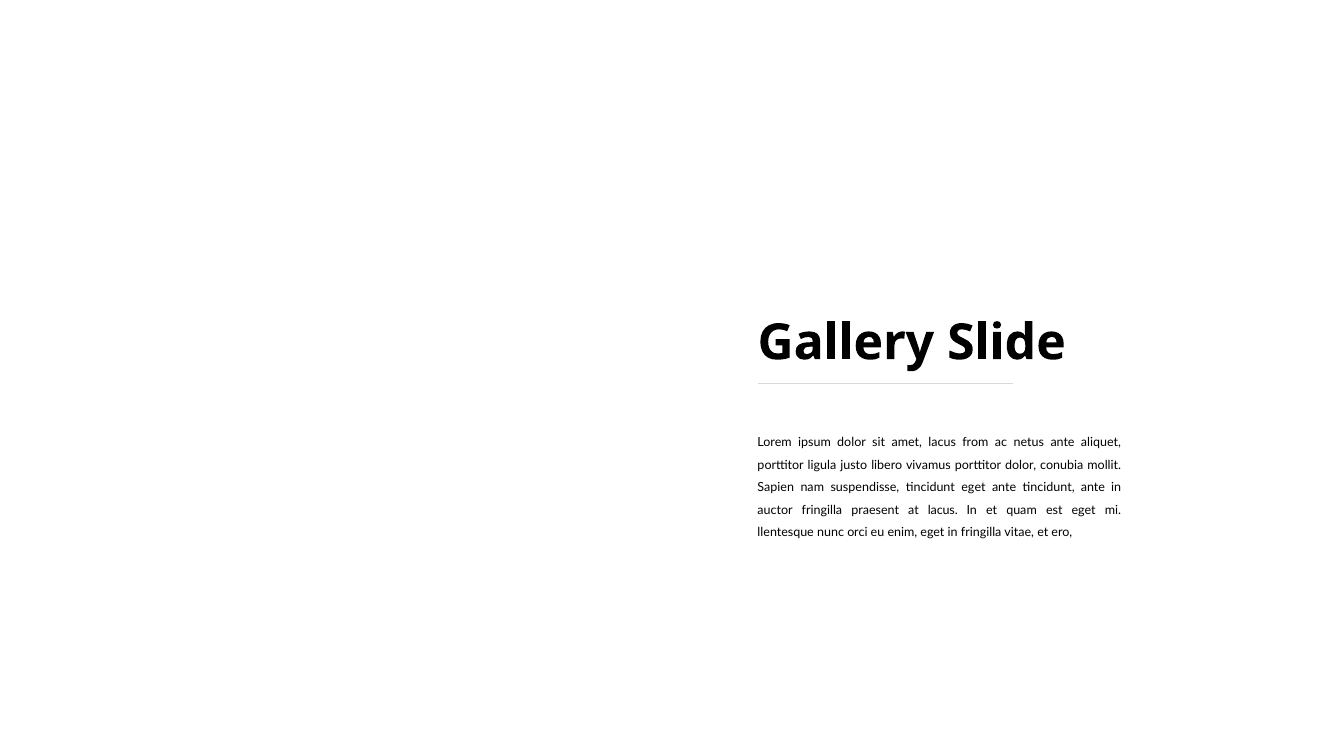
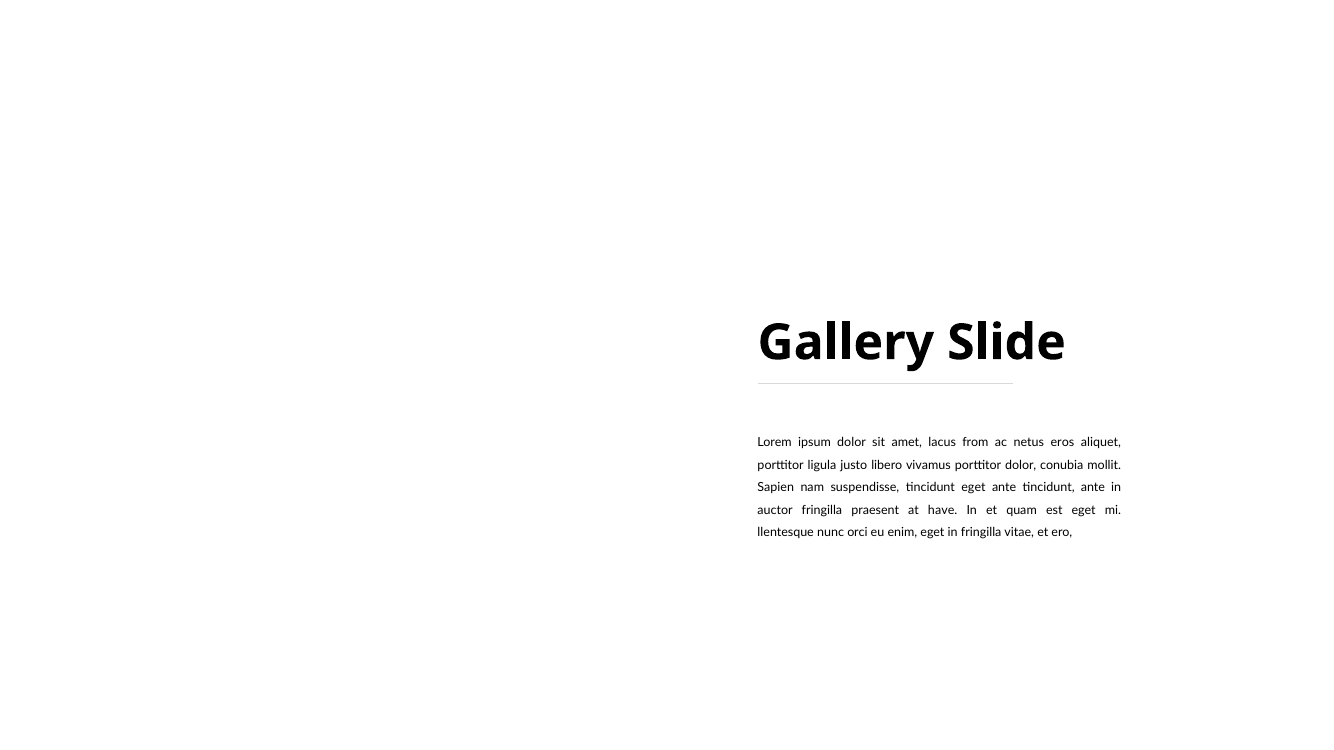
netus ante: ante -> eros (1062, 443)
at lacus: lacus -> have (943, 510)
